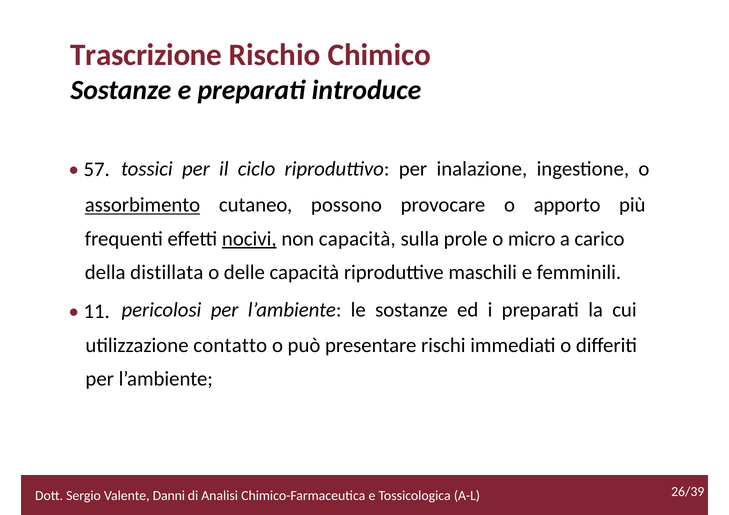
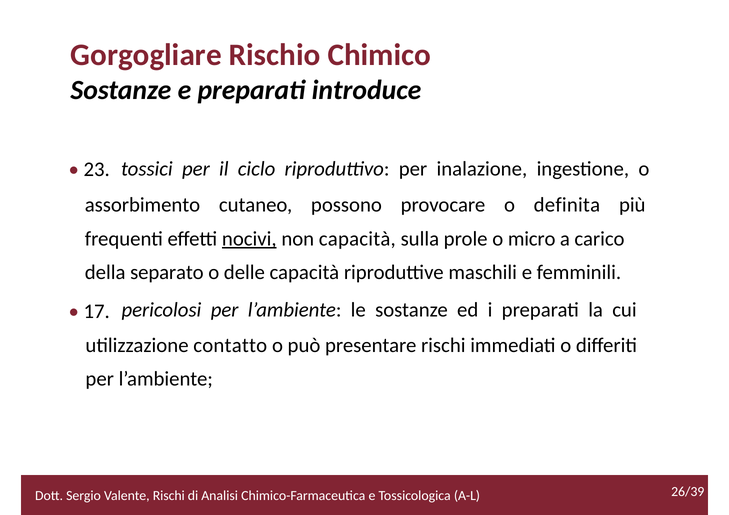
Trascrizione: Trascrizione -> Gorgogliare (146, 55)
57: 57 -> 23 (97, 170)
assorbimento underline: present -> none (143, 205)
apporto: apporto -> definita (567, 205)
distillata: distillata -> separato (167, 273)
11: 11 -> 17 (97, 312)
Valente Danni: Danni -> Rischi (169, 496)
